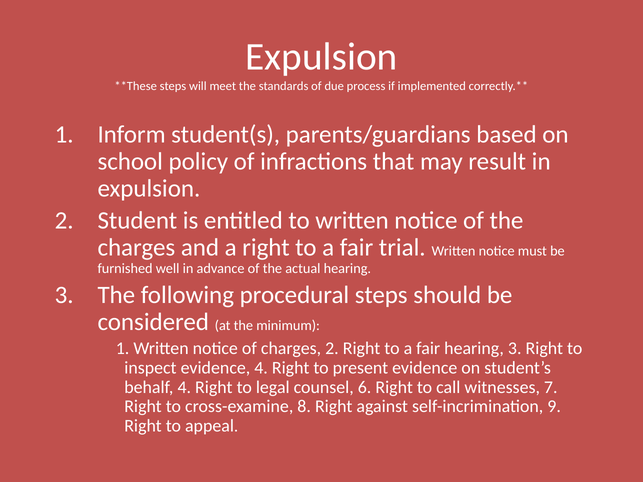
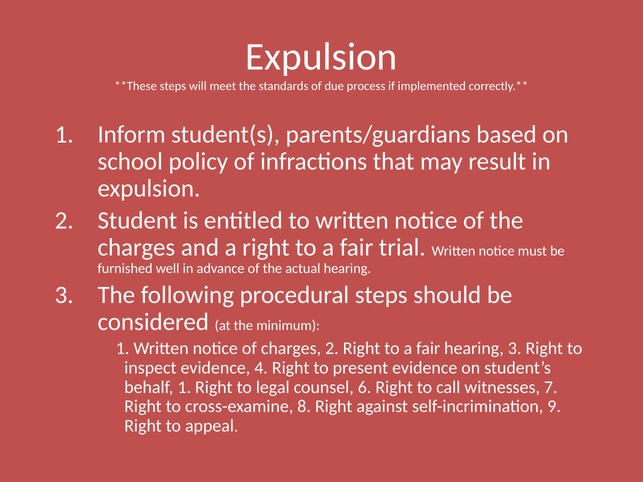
behalf 4: 4 -> 1 (184, 387)
